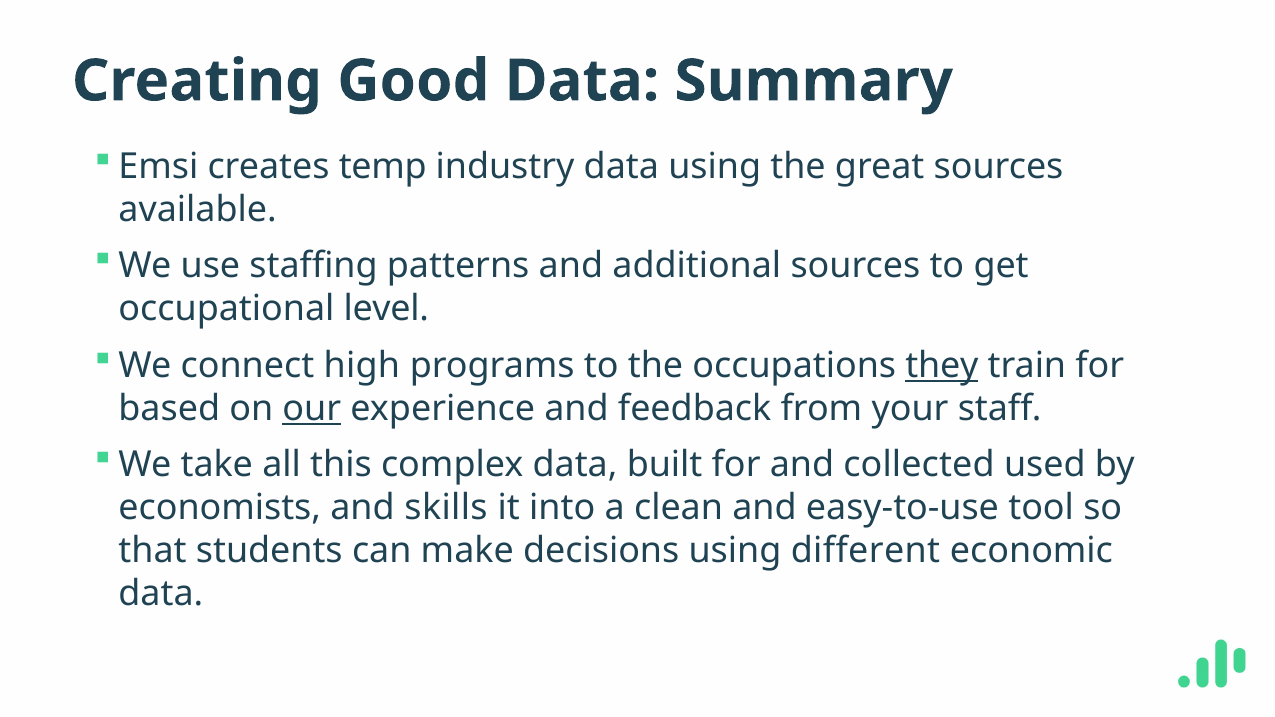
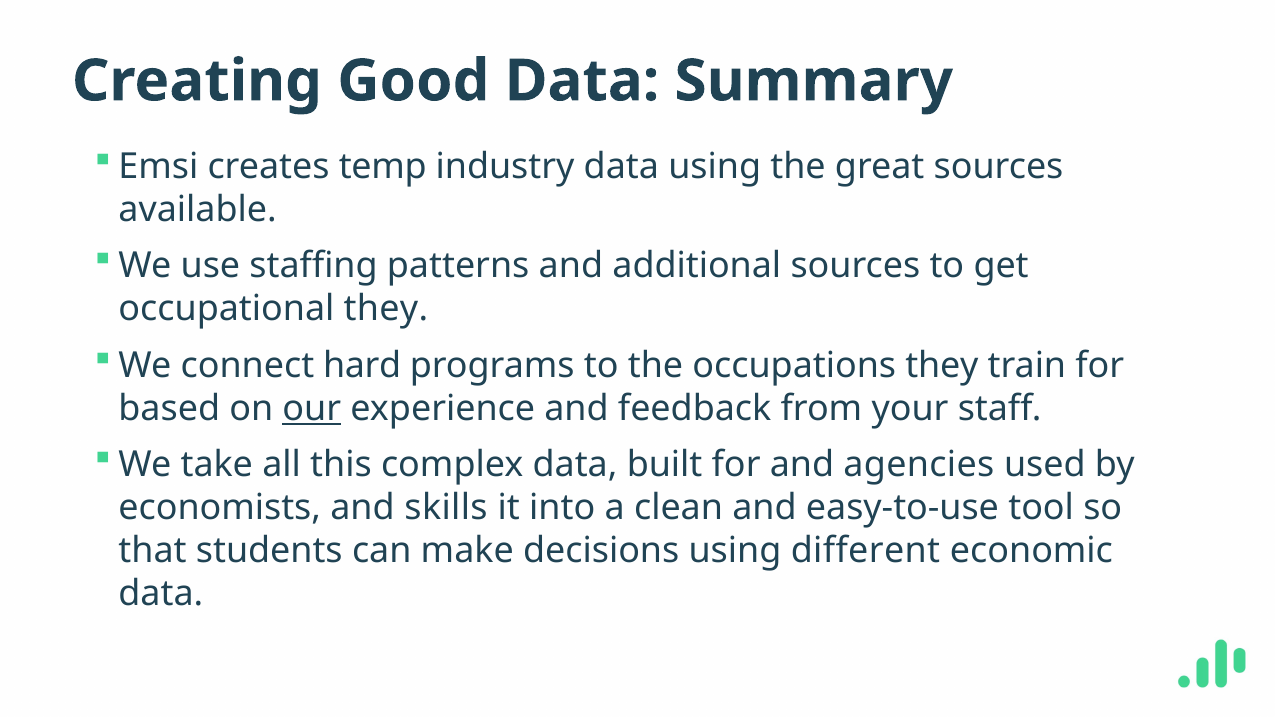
occupational level: level -> they (386, 309)
high: high -> hard (362, 365)
they underline: present -> none (942, 365)
collected: collected -> agencies (919, 465)
